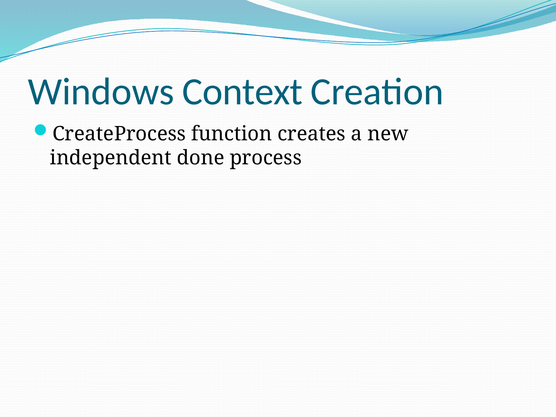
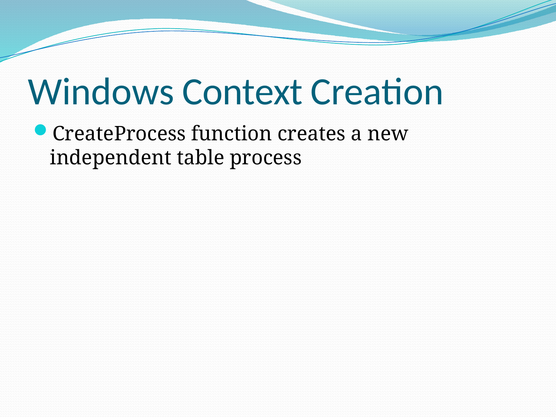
done: done -> table (201, 158)
